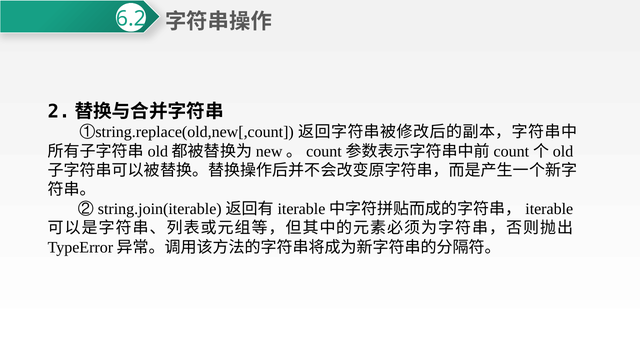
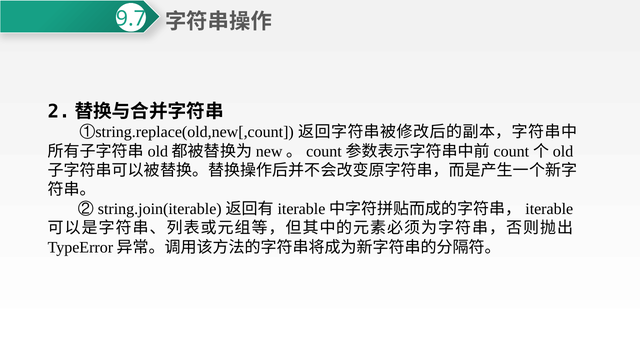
6.2: 6.2 -> 9.7 (131, 19)
